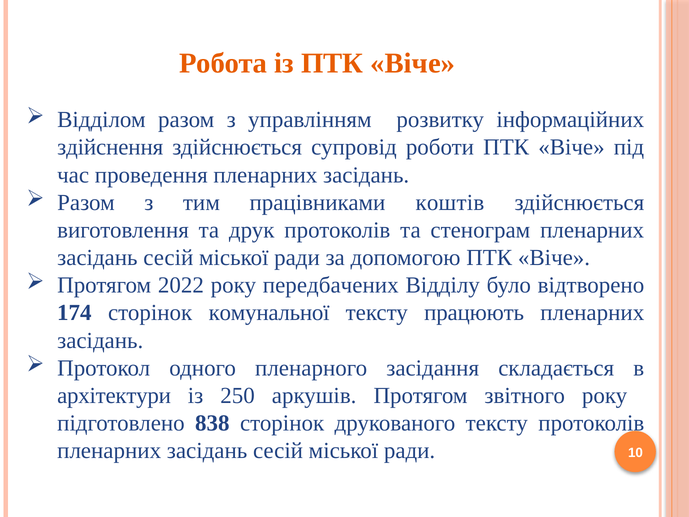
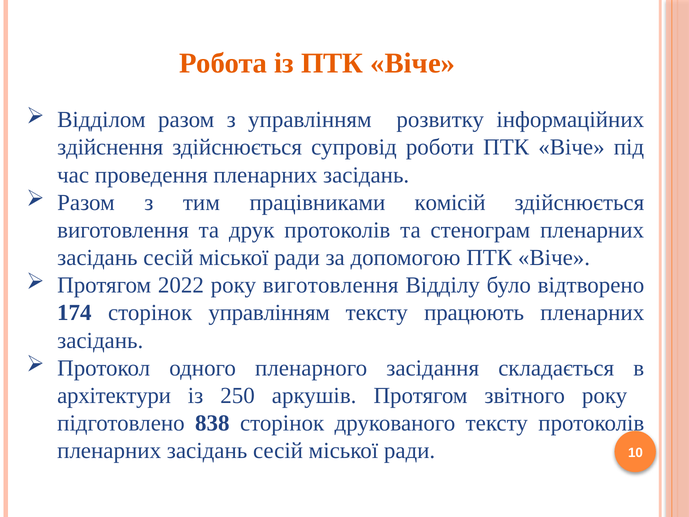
коштів: коштів -> комісій (450, 202)
року передбачених: передбачених -> виготовлення (331, 285)
сторінок комунальної: комунальної -> управлінням (269, 313)
